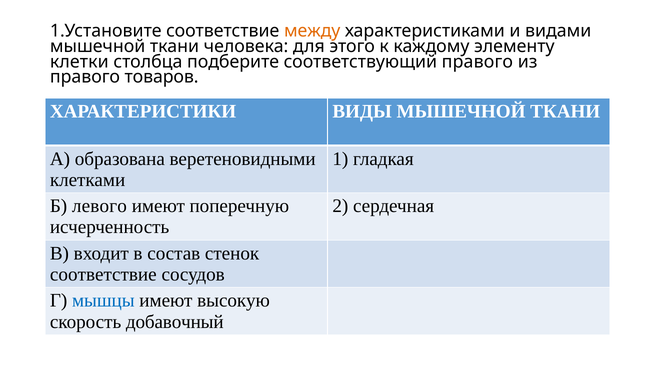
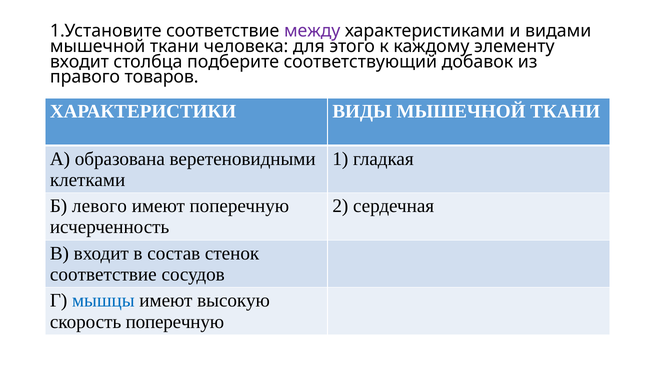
между colour: orange -> purple (312, 31)
клетки: клетки -> входит (79, 62)
соответствующий правого: правого -> добавок (477, 62)
скорость добавочный: добавочный -> поперечную (175, 321)
